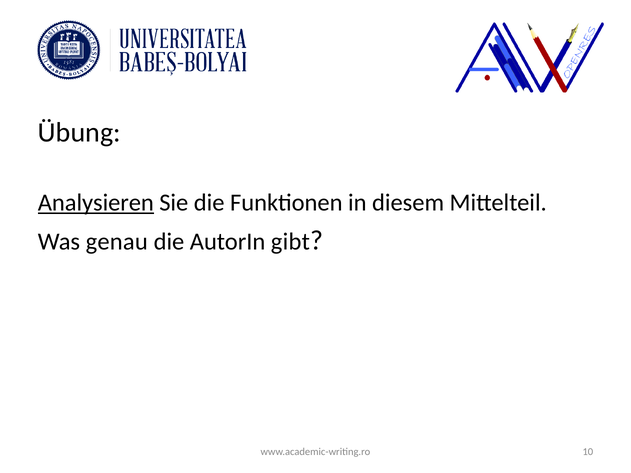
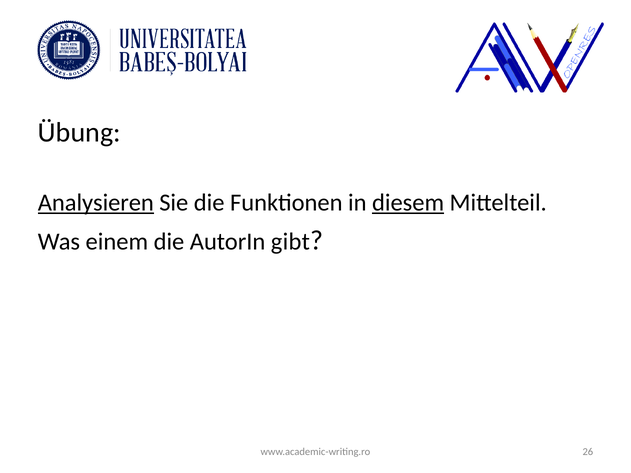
diesem underline: none -> present (408, 203)
genau: genau -> einem (117, 242)
10: 10 -> 26 (588, 452)
